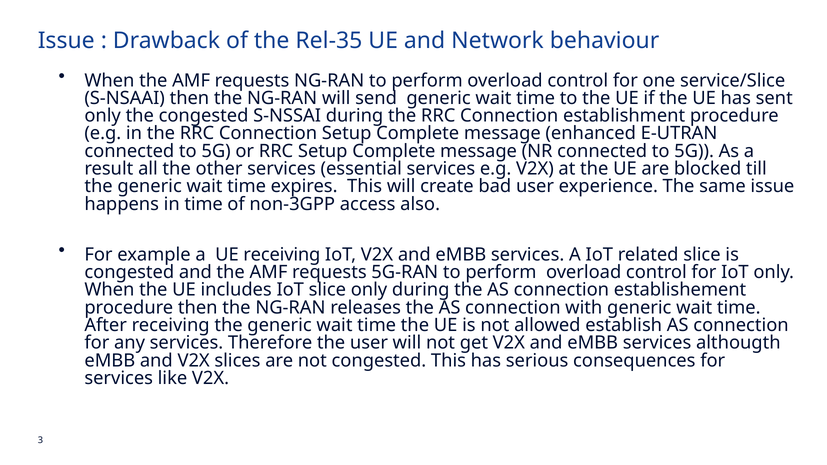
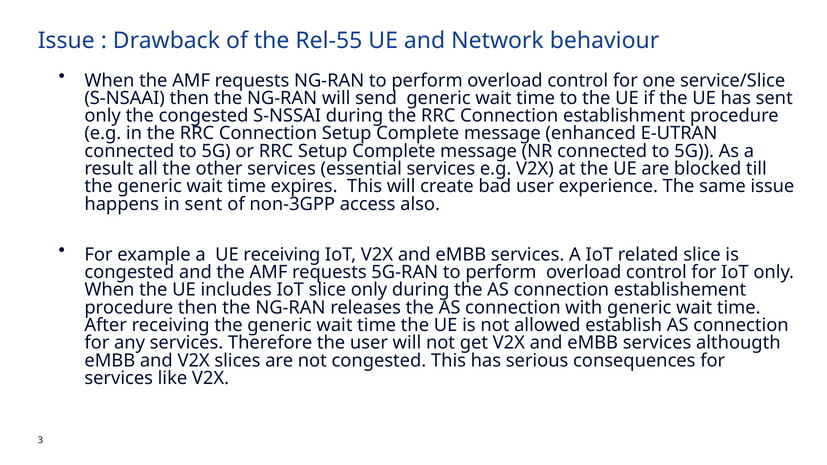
Rel-35: Rel-35 -> Rel-55 (329, 41)
in time: time -> sent (203, 204)
